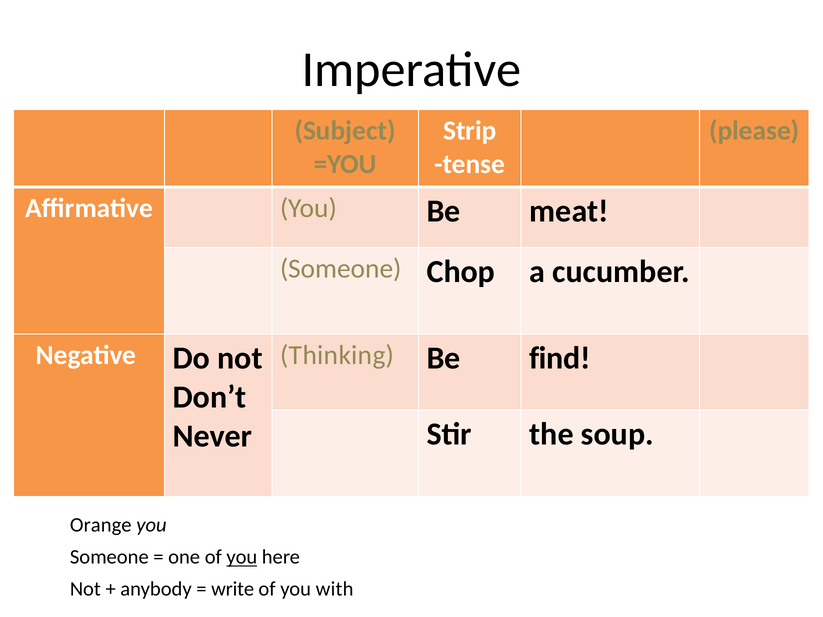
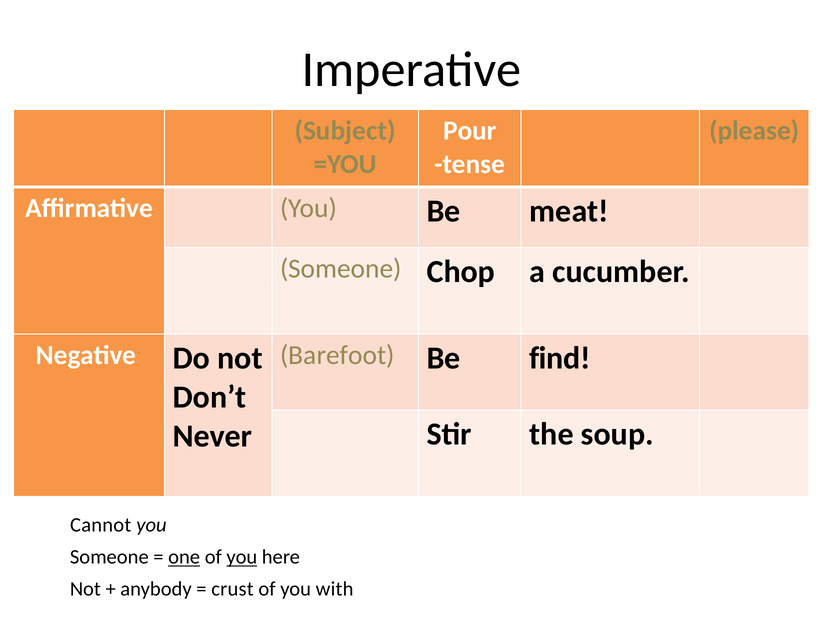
Strip: Strip -> Pour (470, 131)
Thinking: Thinking -> Barefoot (337, 355)
Orange: Orange -> Cannot (101, 525)
one underline: none -> present (184, 557)
write: write -> crust (232, 589)
